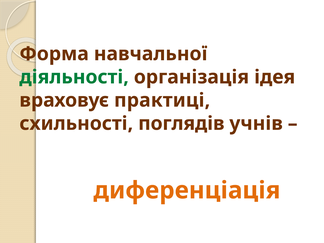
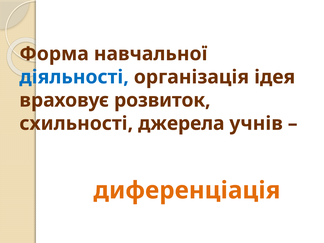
діяльності colour: green -> blue (74, 77)
практиці: практиці -> розвиток (162, 100)
поглядів: поглядів -> джерела (181, 123)
